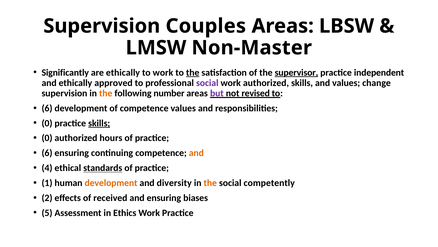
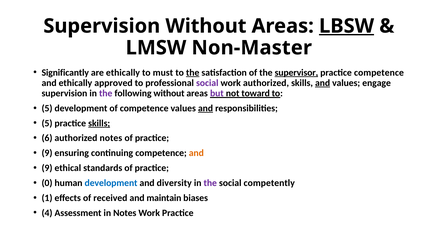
Supervision Couples: Couples -> Without (206, 26)
LBSW underline: none -> present (347, 26)
to work: work -> must (163, 72)
practice independent: independent -> competence (379, 72)
and underline: none -> present (323, 83)
change: change -> engage (377, 83)
the colour: orange -> purple (106, 93)
following number: number -> without (169, 93)
revised: revised -> toward (256, 93)
6: 6 -> 5 (47, 108)
and underline: none -> present (206, 108)
0: 0 -> 5 (47, 123)
0: 0 -> 6 (47, 138)
authorized hours: hours -> notes (111, 138)
6: 6 -> 9 (47, 153)
4: 4 -> 9 (47, 168)
standards underline: present -> none (103, 168)
1: 1 -> 0 (47, 183)
development colour: orange -> blue (111, 183)
the colour: orange -> purple (210, 183)
2: 2 -> 1 (47, 197)
and ensuring: ensuring -> maintain (164, 197)
5: 5 -> 4 (47, 212)
in Ethics: Ethics -> Notes (125, 212)
